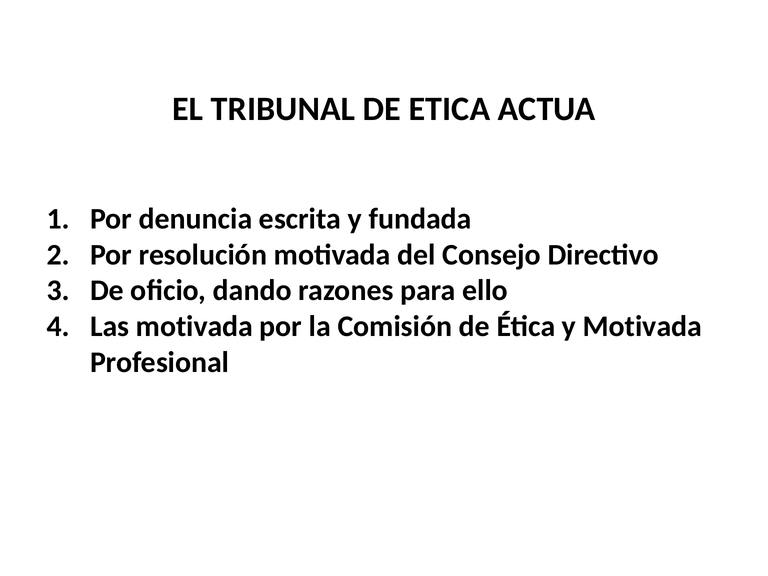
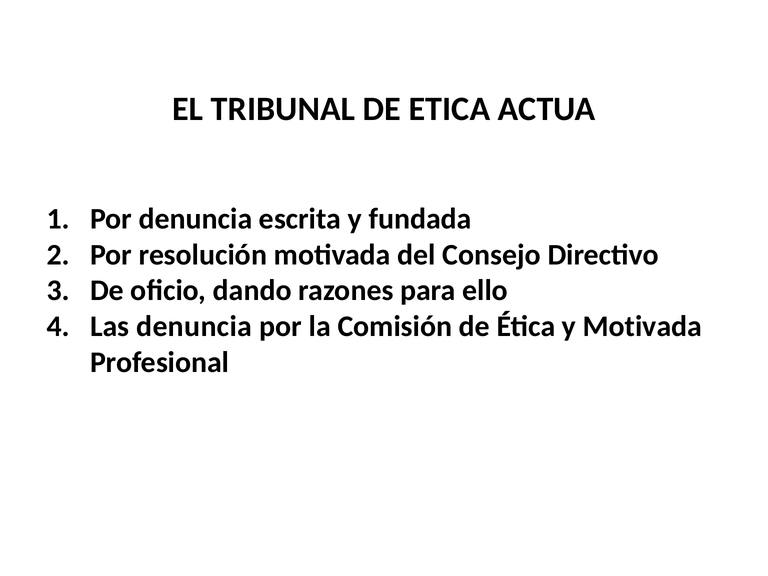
Las motivada: motivada -> denuncia (194, 326)
